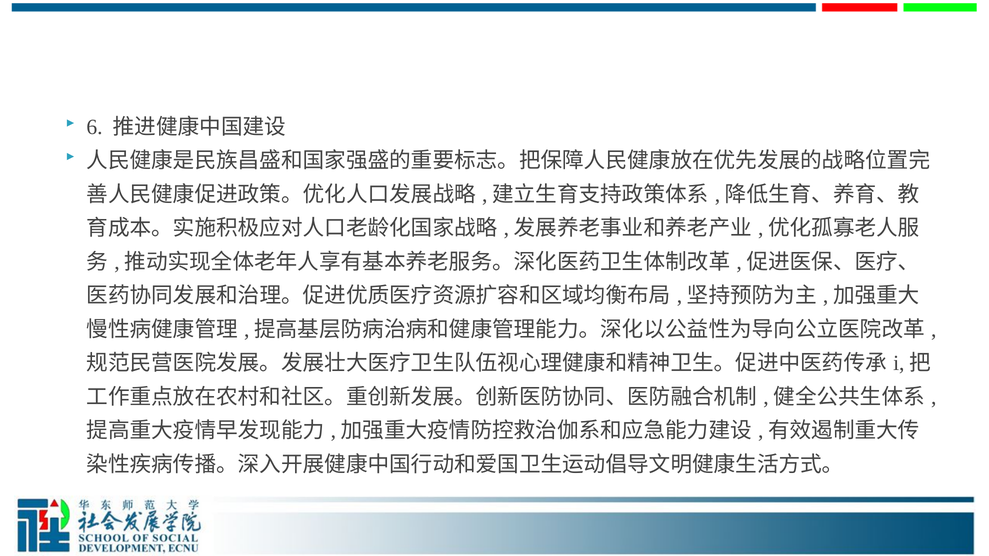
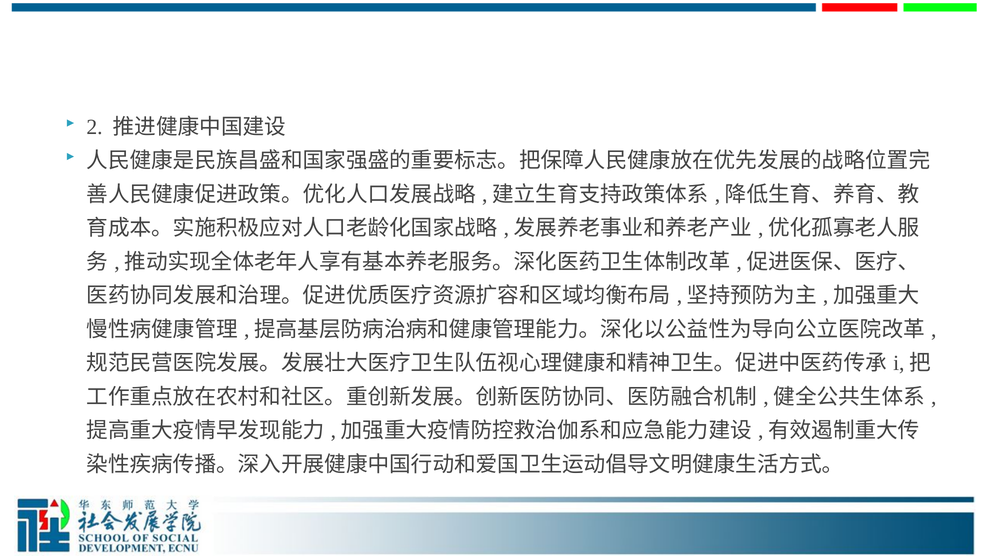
6: 6 -> 2 (95, 127)
